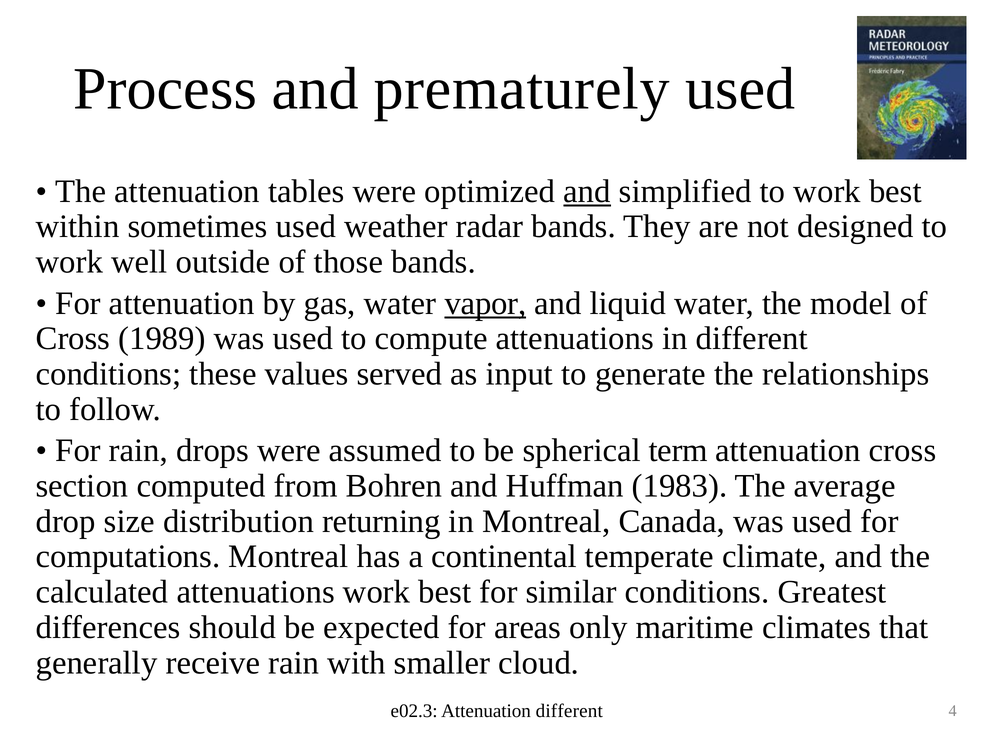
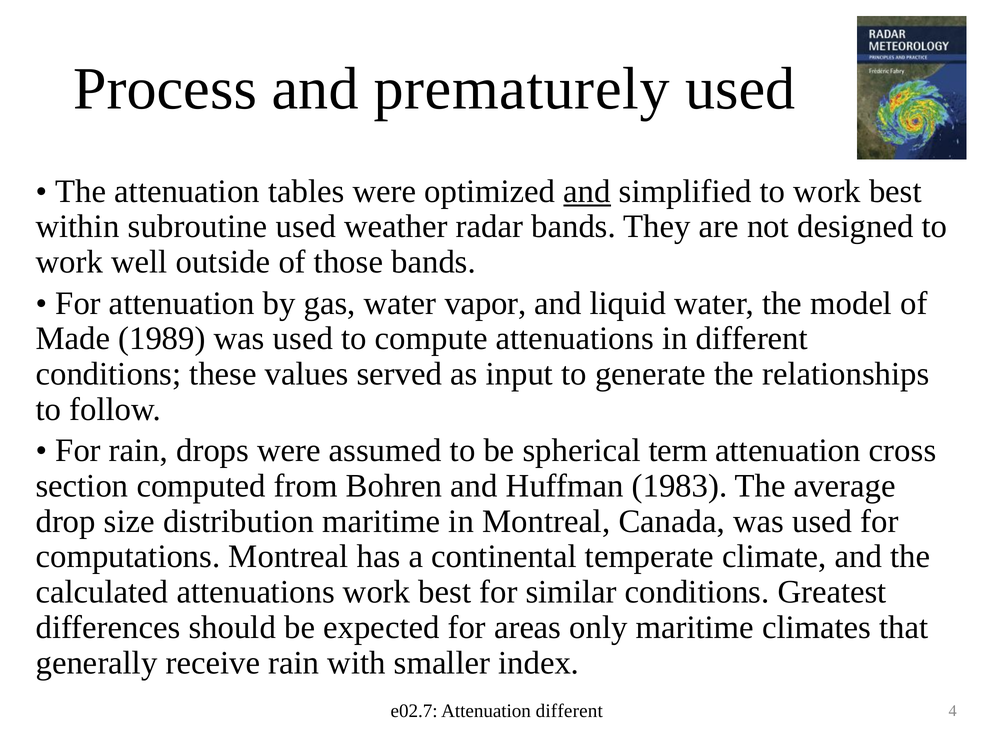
sometimes: sometimes -> subroutine (198, 227)
vapor underline: present -> none (485, 303)
Cross: Cross -> Made (73, 339)
distribution returning: returning -> maritime (381, 521)
cloud: cloud -> index (539, 663)
e02.3: e02.3 -> e02.7 (414, 711)
